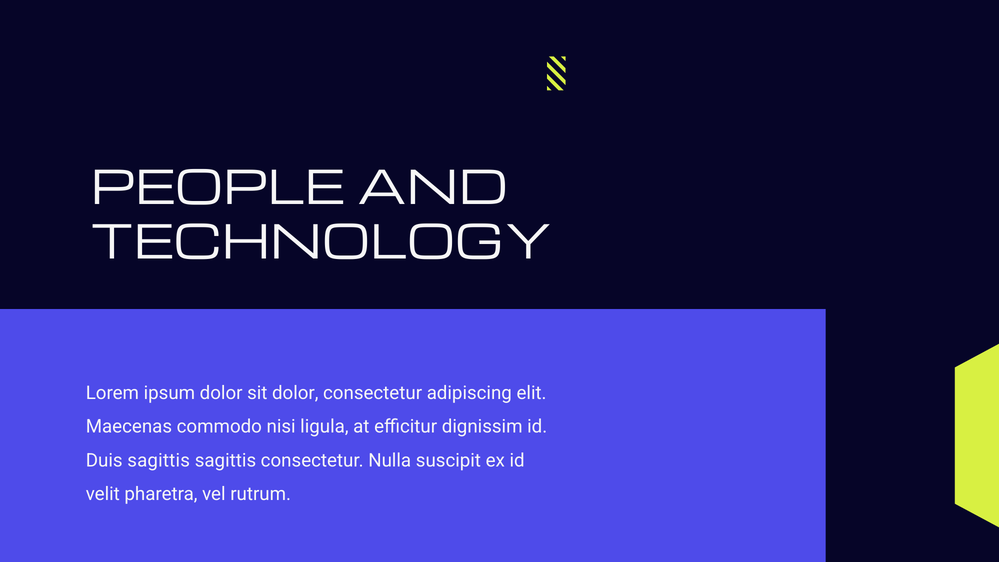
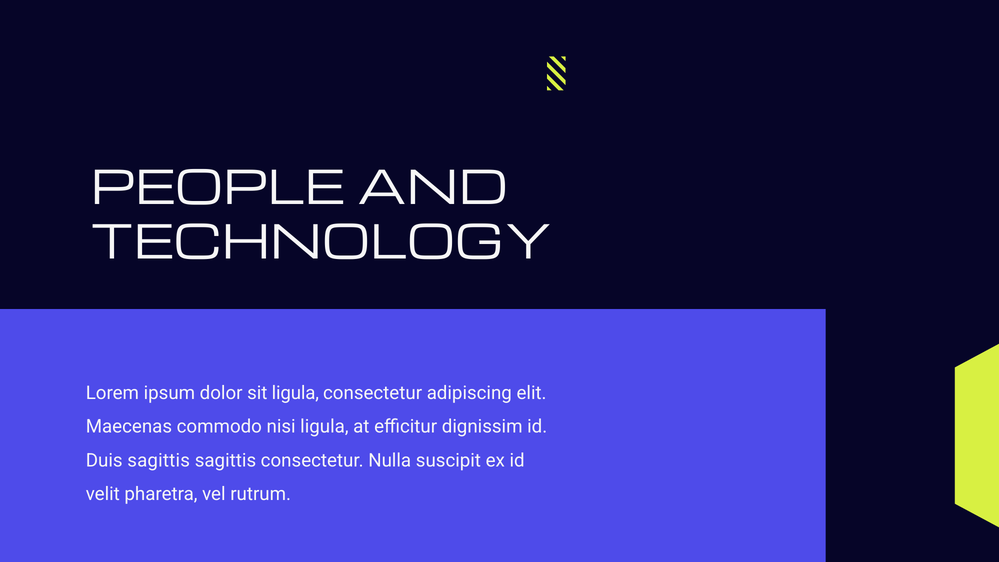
sit dolor: dolor -> ligula (295, 393)
